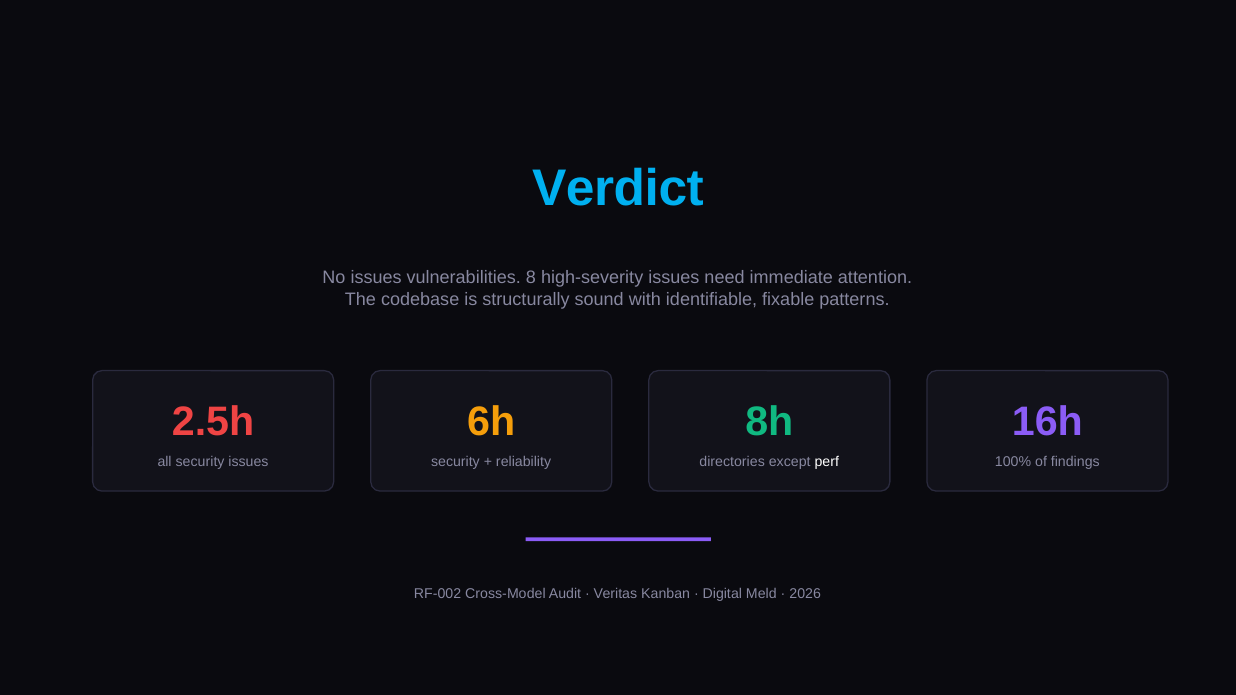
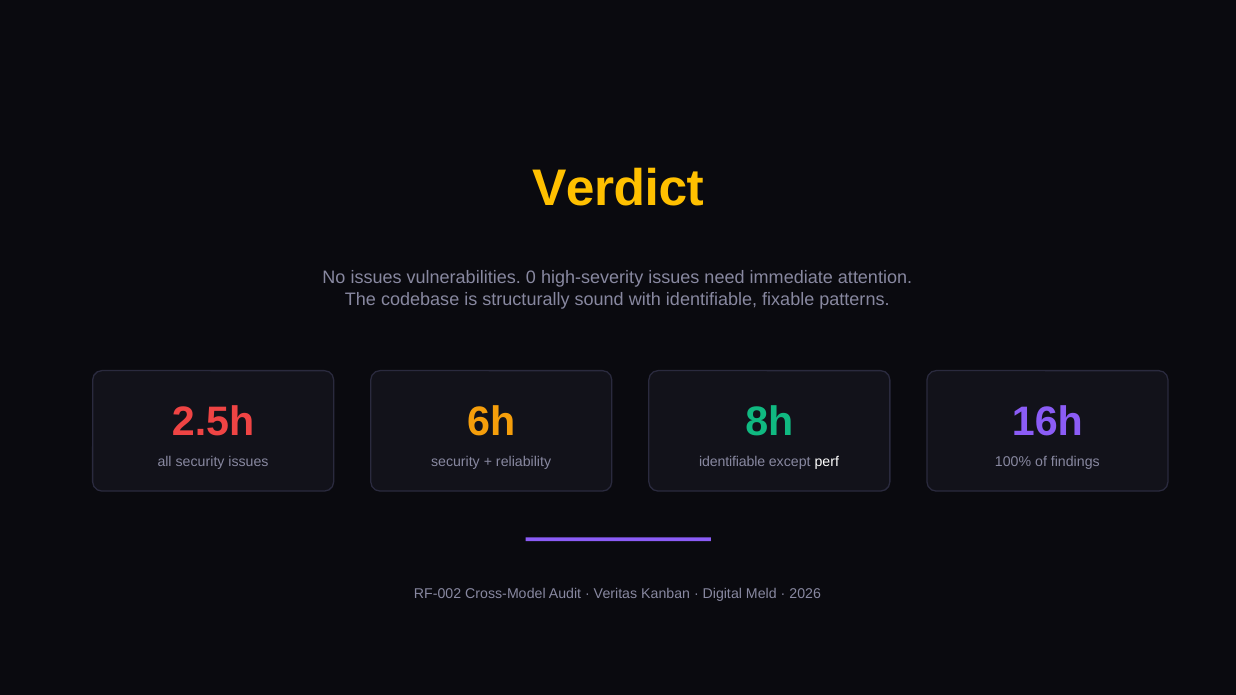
Verdict colour: light blue -> yellow (618, 189)
8: 8 -> 0 (531, 278)
directories: directories -> identifiable (732, 462)
